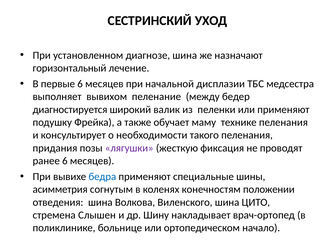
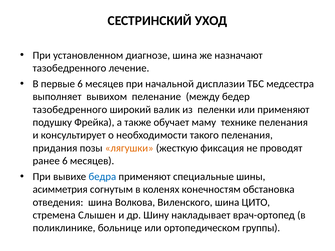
горизонтальный: горизонтальный -> тазобедренного (69, 68)
диагностируется: диагностируется -> тазобедренного (70, 110)
лягушки colour: purple -> orange (129, 148)
положении: положении -> обстановка (269, 190)
начало: начало -> группы (261, 228)
